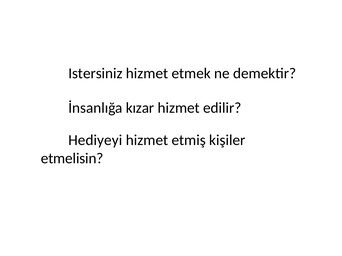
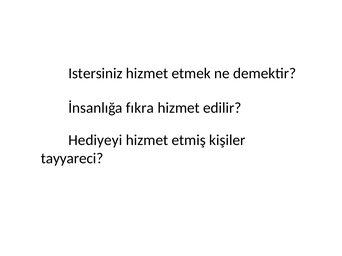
kızar: kızar -> fıkra (140, 108)
etmelisin: etmelisin -> tayyareci (72, 159)
